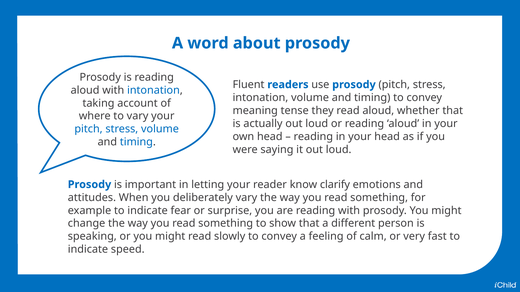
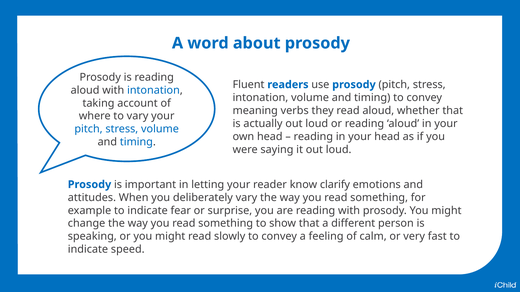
tense: tense -> verbs (295, 111)
